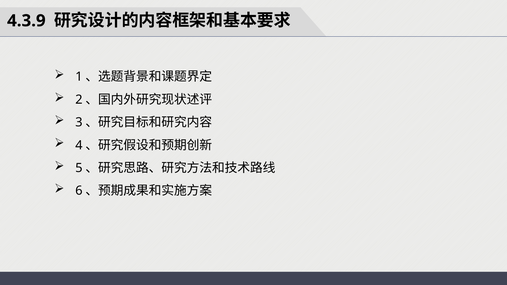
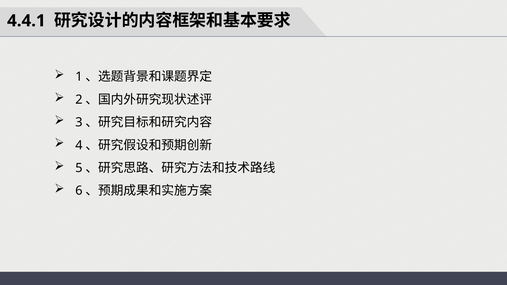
4.3.9: 4.3.9 -> 4.4.1 (26, 21)
